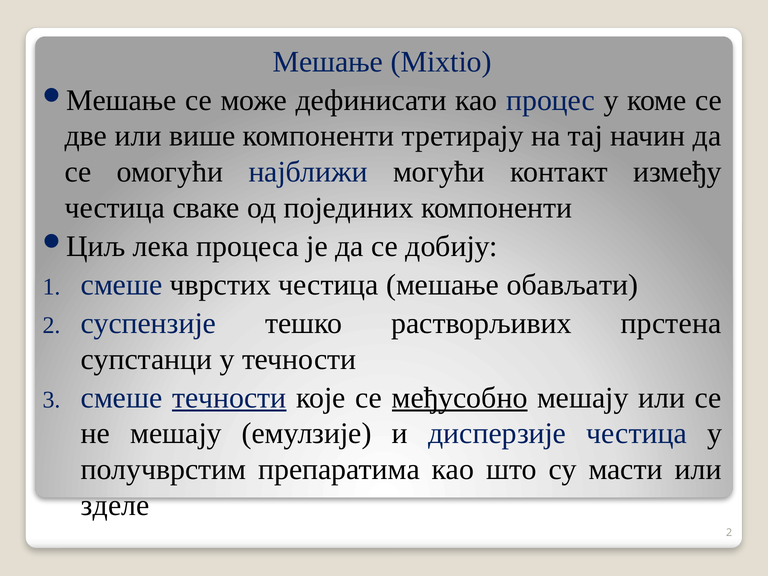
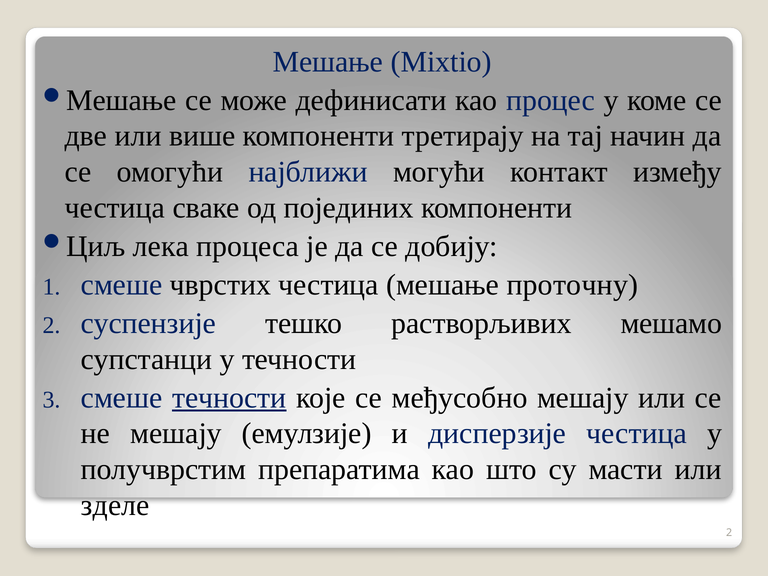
обављати: обављати -> проточну (572, 285)
прстена: прстена -> мешамо (671, 323)
међусобно underline: present -> none (460, 398)
